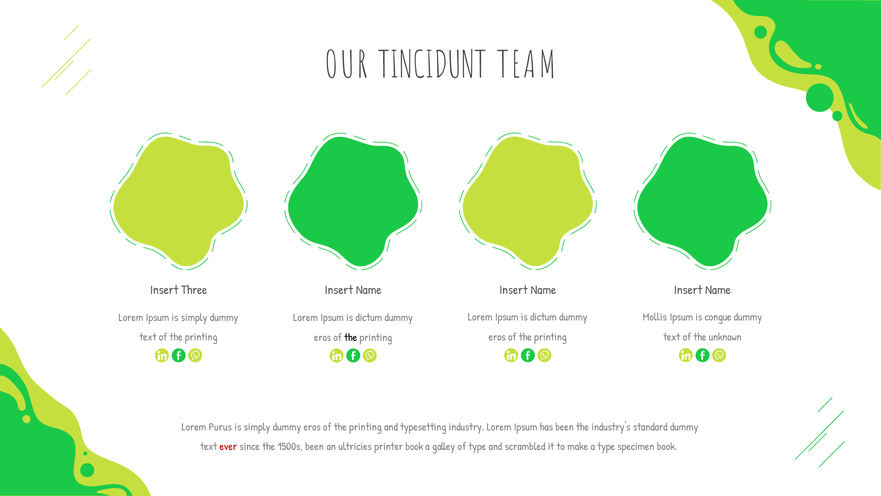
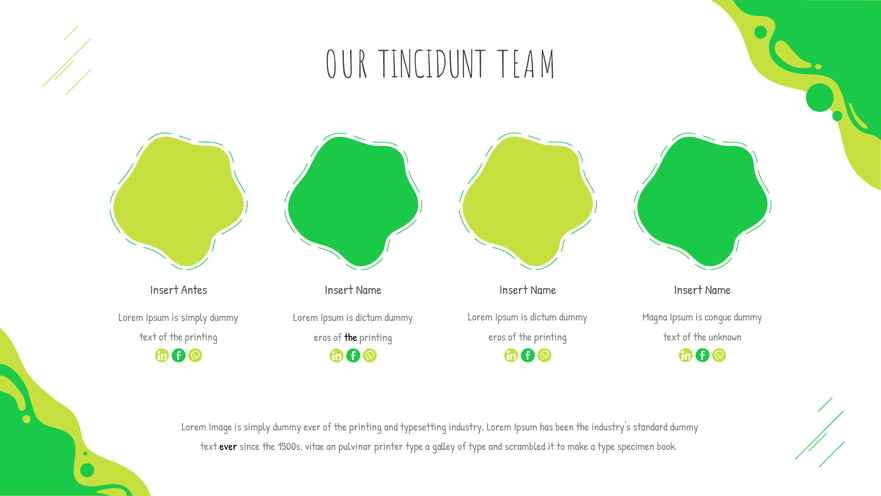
Three: Three -> Antes (194, 290)
Mollis: Mollis -> Magna (655, 317)
Purus: Purus -> Image (220, 427)
simply dummy eros: eros -> ever (312, 427)
ever colour: red -> black (228, 446)
1500s been: been -> vitae (315, 446)
ultricies: ultricies -> pulvinar (355, 446)
printer book: book -> type (414, 446)
